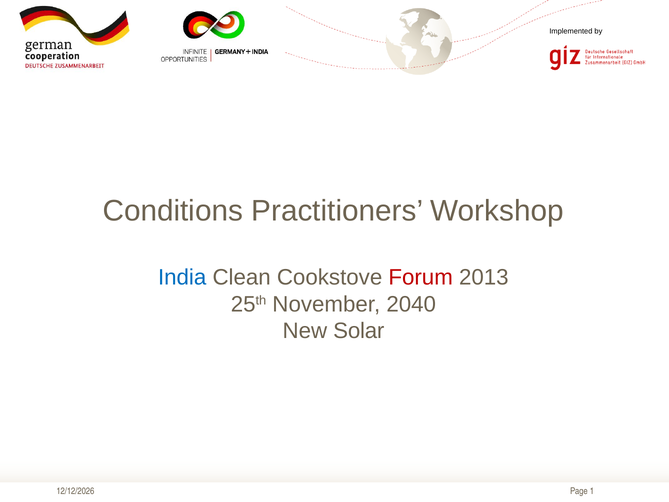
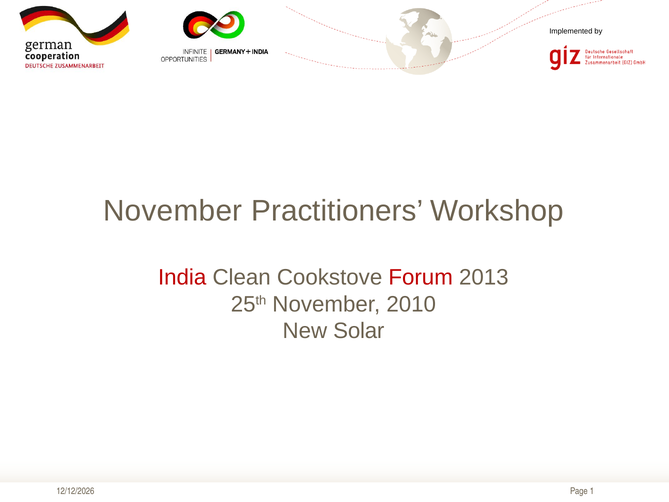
Conditions: Conditions -> November (173, 211)
India colour: blue -> red (182, 277)
2040: 2040 -> 2010 (411, 304)
